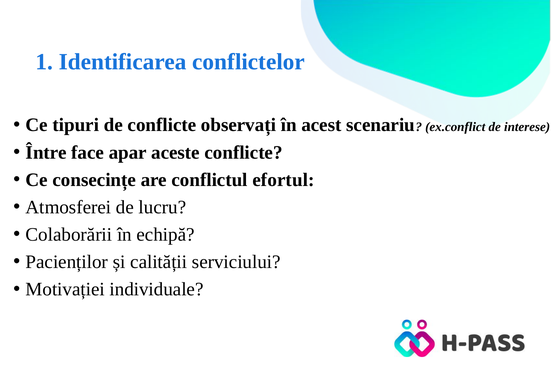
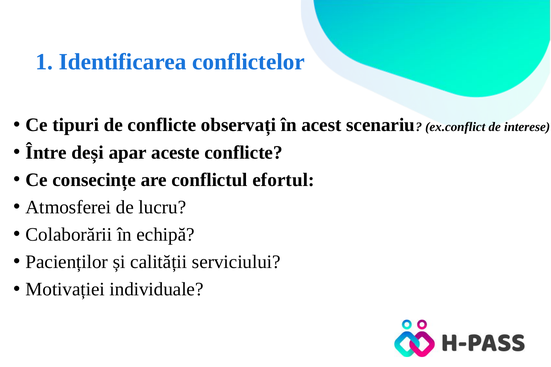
face: face -> deși (88, 153)
